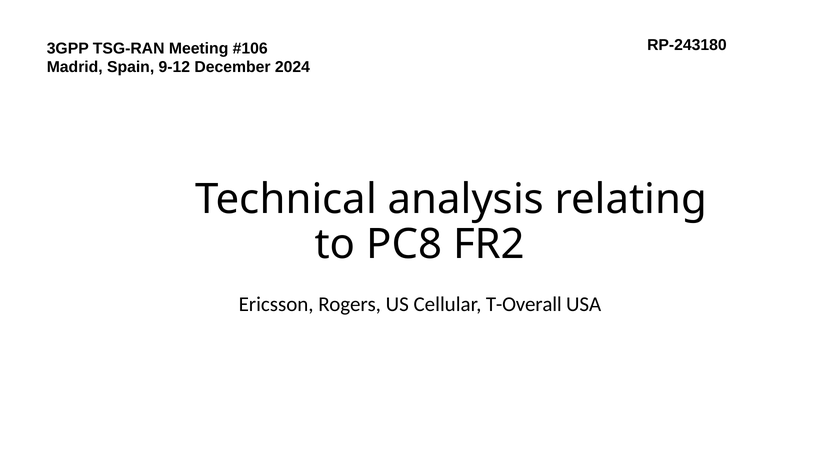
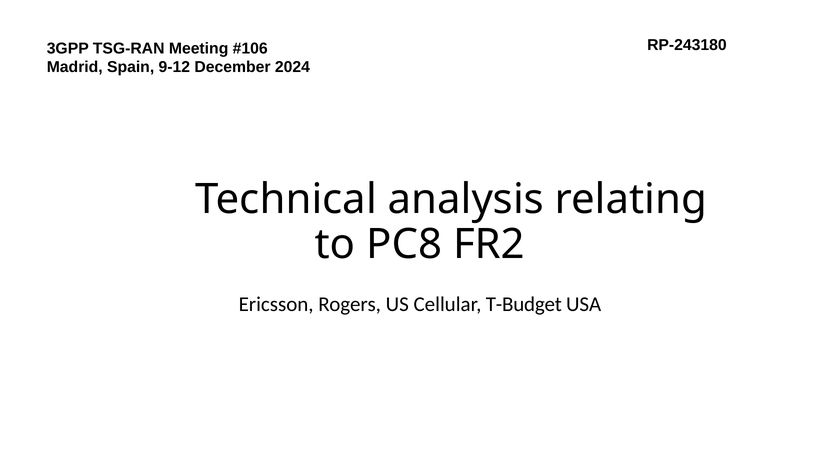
T-Overall: T-Overall -> T-Budget (524, 304)
